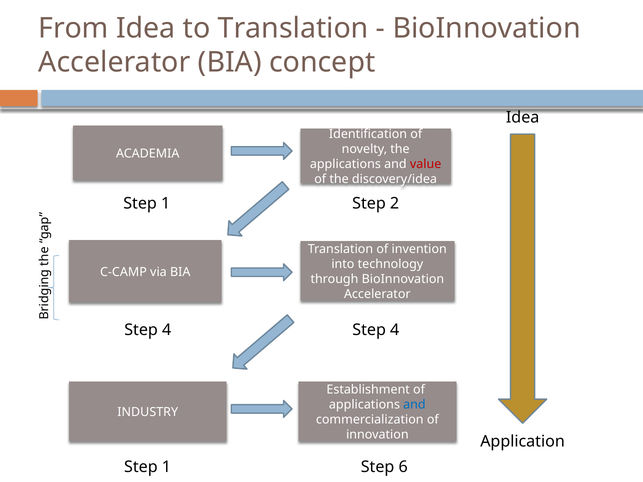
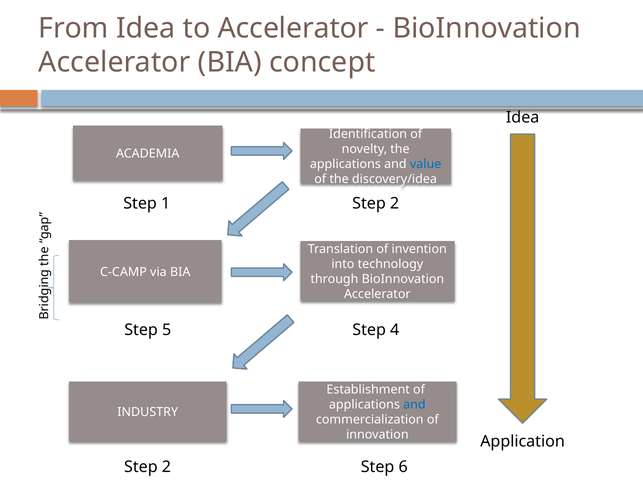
to Translation: Translation -> Accelerator (293, 28)
value colour: red -> blue (426, 164)
4: 4 -> 5 (167, 330)
1: 1 -> 2 (166, 467)
